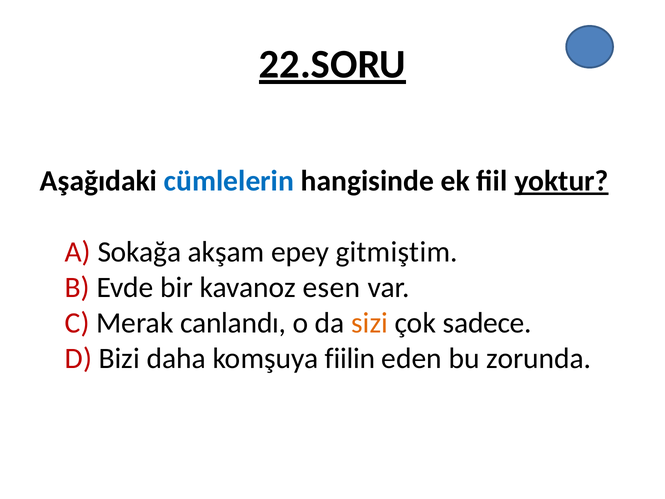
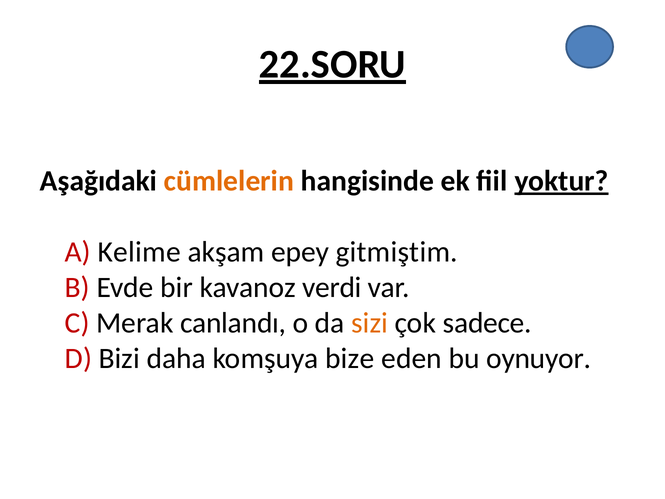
cümlelerin colour: blue -> orange (229, 181)
Sokağa: Sokağa -> Kelime (139, 252)
esen: esen -> verdi (332, 287)
fiilin: fiilin -> bize (350, 358)
zorunda: zorunda -> oynuyor (539, 358)
